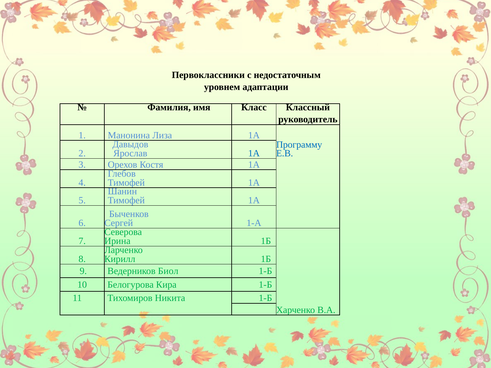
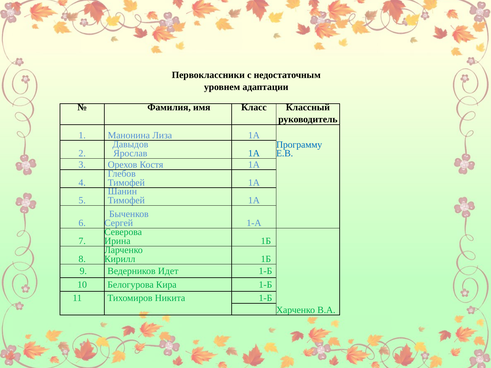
Биол: Биол -> Идет (168, 271)
